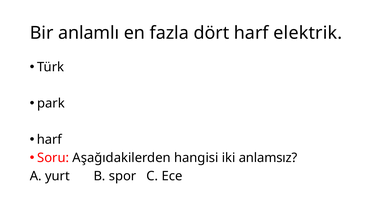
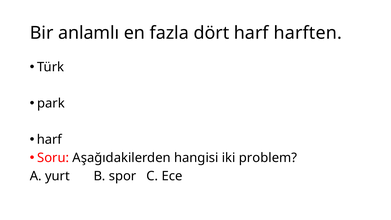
elektrik: elektrik -> harften (308, 33)
anlamsız: anlamsız -> problem (268, 158)
